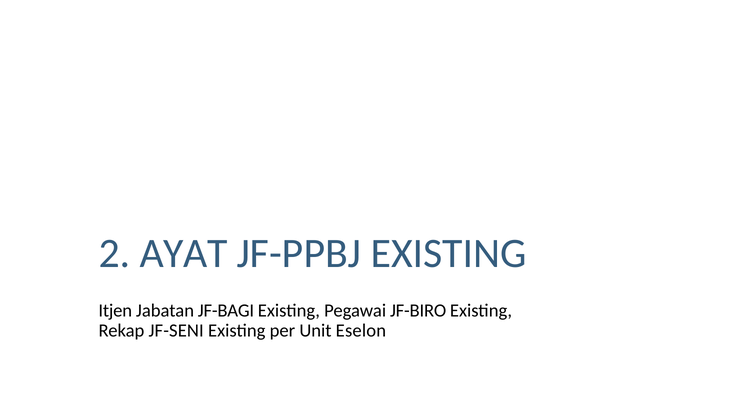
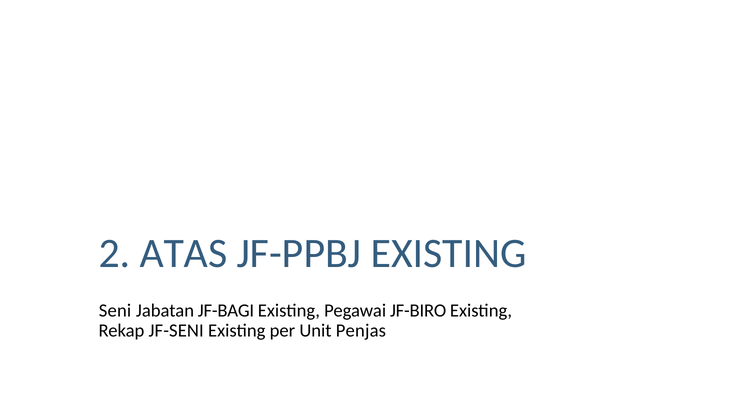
AYAT: AYAT -> ATAS (183, 253)
Itjen: Itjen -> Seni (115, 310)
Eselon: Eselon -> Penjas (361, 331)
